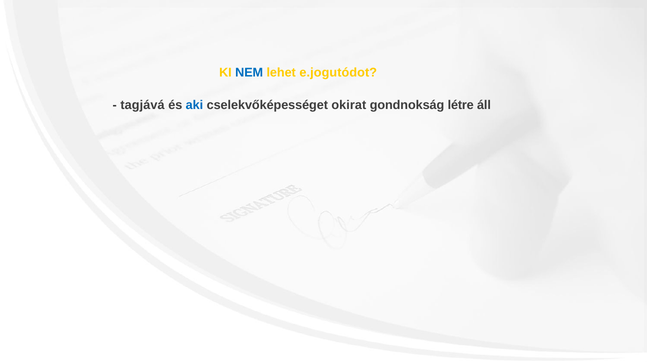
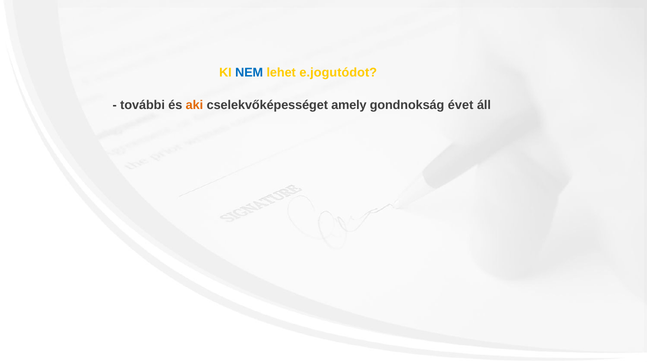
tagjává: tagjává -> további (143, 105)
aki colour: blue -> orange (194, 105)
okirat: okirat -> amely (349, 105)
létre: létre -> évet (461, 105)
